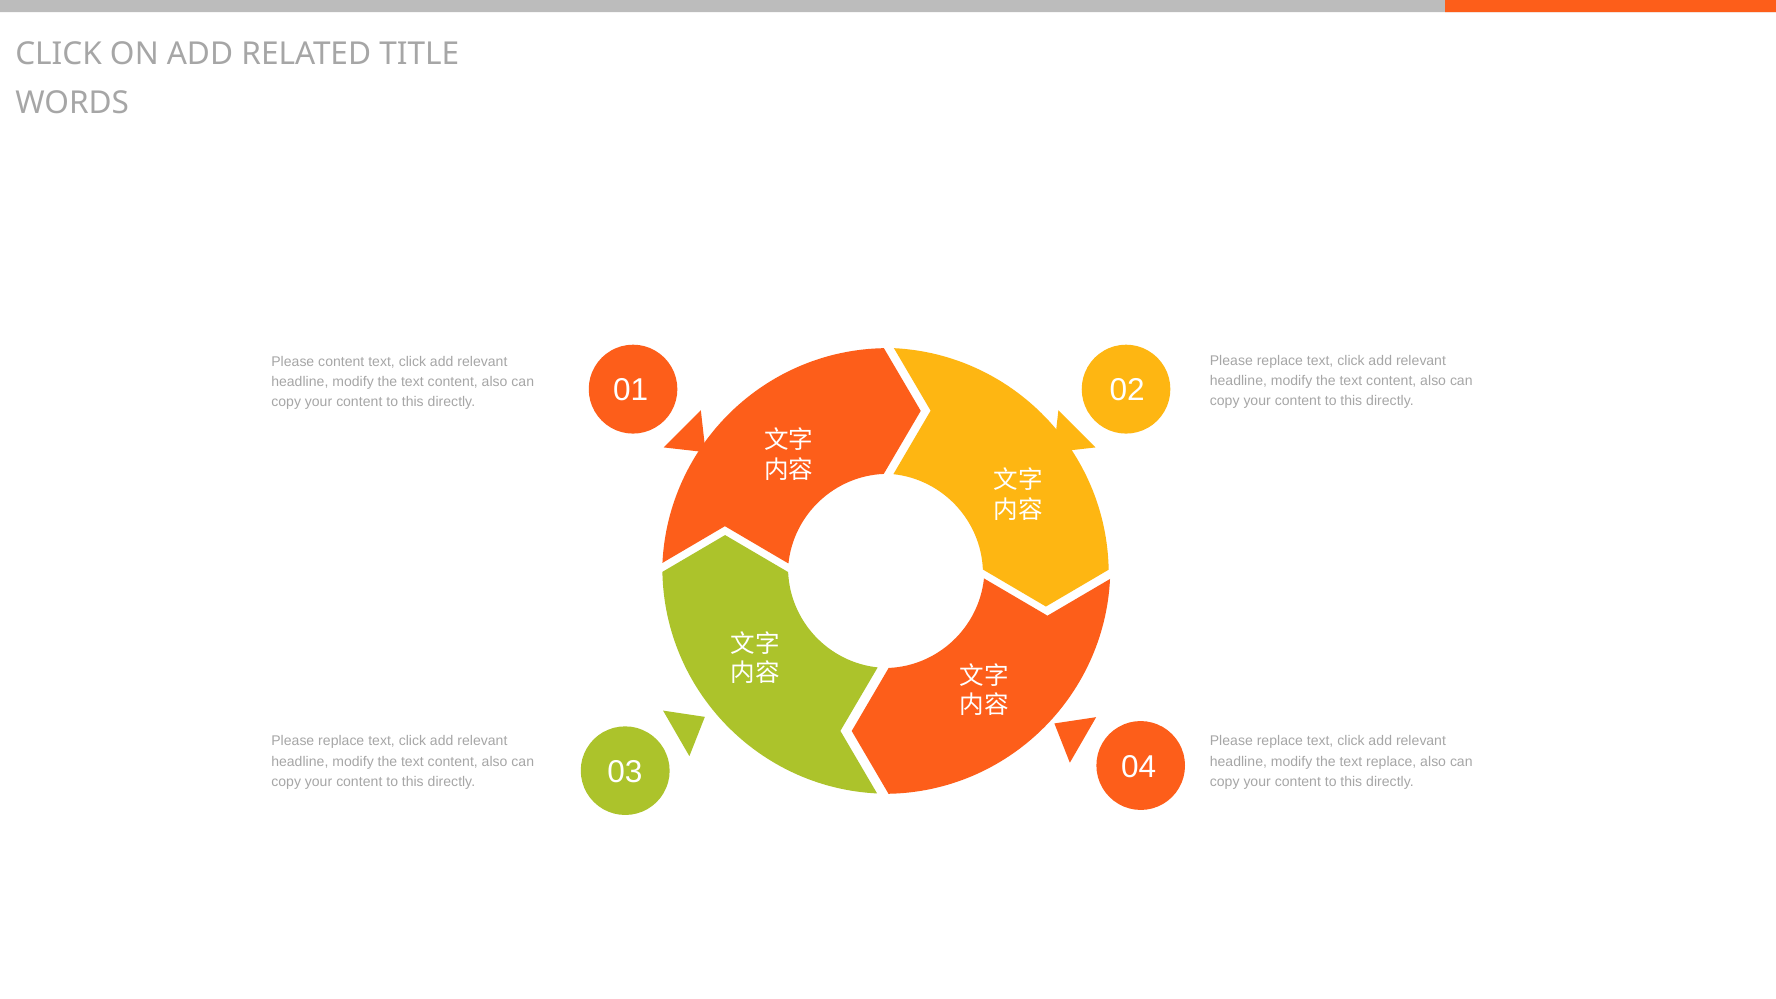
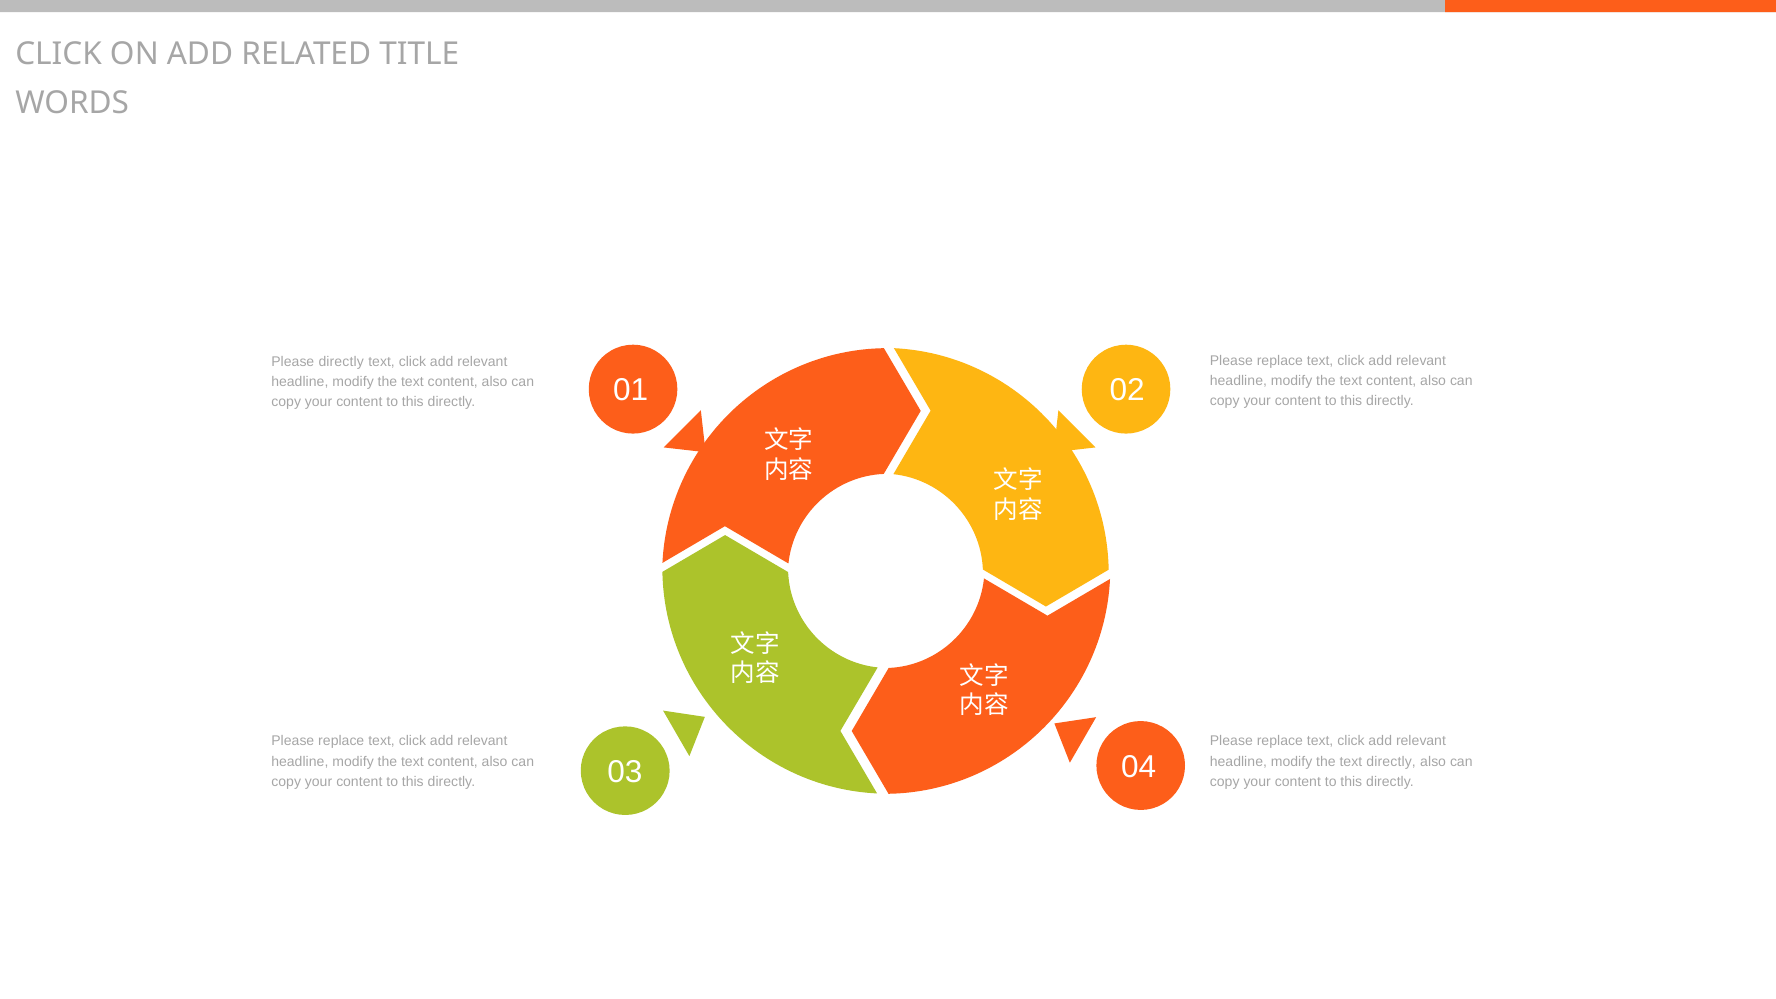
Please content: content -> directly (341, 361)
text replace: replace -> directly (1391, 761)
